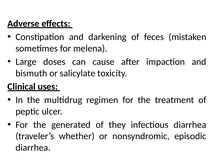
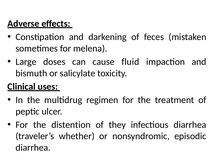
after: after -> fluid (130, 62)
generated: generated -> distention (71, 124)
